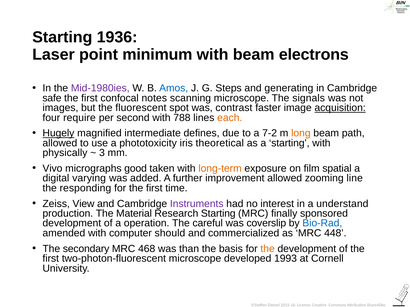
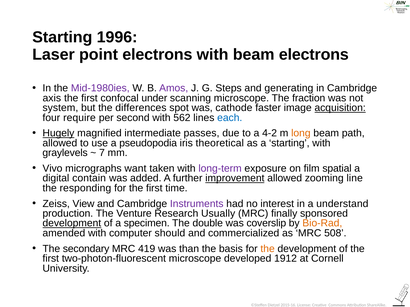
1936: 1936 -> 1996 (117, 37)
point minimum: minimum -> electrons (157, 55)
Amos colour: blue -> purple (174, 88)
safe: safe -> axis (52, 98)
notes: notes -> under (154, 98)
signals: signals -> fraction (309, 98)
images: images -> system (60, 108)
fluorescent: fluorescent -> differences (141, 108)
contrast: contrast -> cathode (234, 108)
788: 788 -> 562 (182, 118)
each colour: orange -> blue (230, 118)
defines: defines -> passes (202, 133)
7-2: 7-2 -> 4-2 (270, 133)
phototoxicity: phototoxicity -> pseudopodia (148, 143)
physically: physically -> graylevels (65, 153)
3: 3 -> 7 (102, 153)
good: good -> want (135, 169)
long-term colour: orange -> purple (220, 169)
varying: varying -> contain (89, 179)
improvement underline: none -> present (235, 179)
Material: Material -> Venture (134, 214)
Research Starting: Starting -> Usually (218, 214)
development underline: none -> present (72, 224)
operation: operation -> specimen (147, 224)
careful: careful -> double (208, 224)
Bio-Rad colour: blue -> orange (322, 224)
448: 448 -> 508 (335, 233)
468: 468 -> 419 (147, 249)
1993: 1993 -> 1912 (286, 259)
